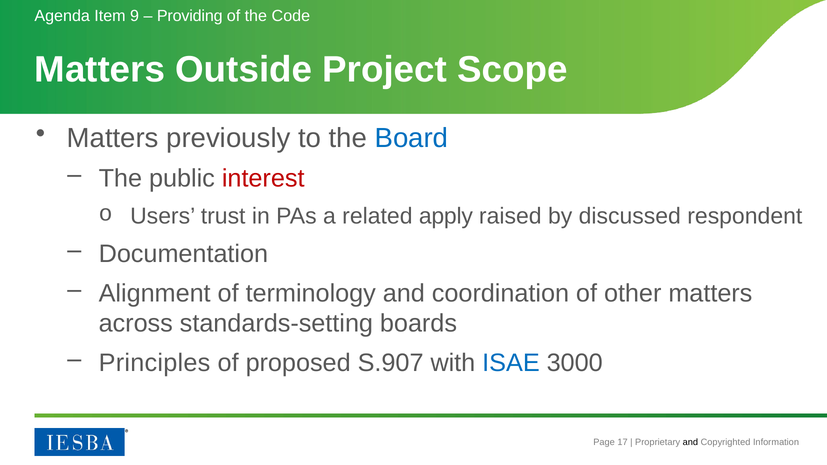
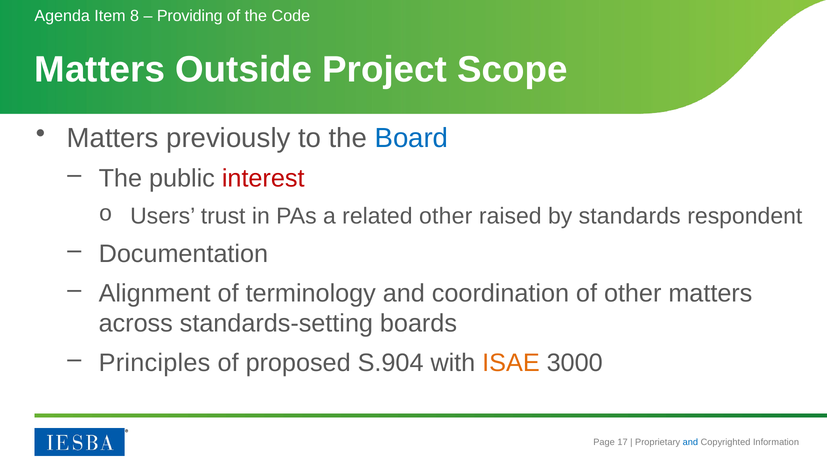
9: 9 -> 8 (135, 16)
related apply: apply -> other (446, 216)
discussed: discussed -> standards (630, 216)
S.907: S.907 -> S.904 (391, 363)
ISAE colour: blue -> orange (511, 363)
and colour: black -> blue (690, 442)
